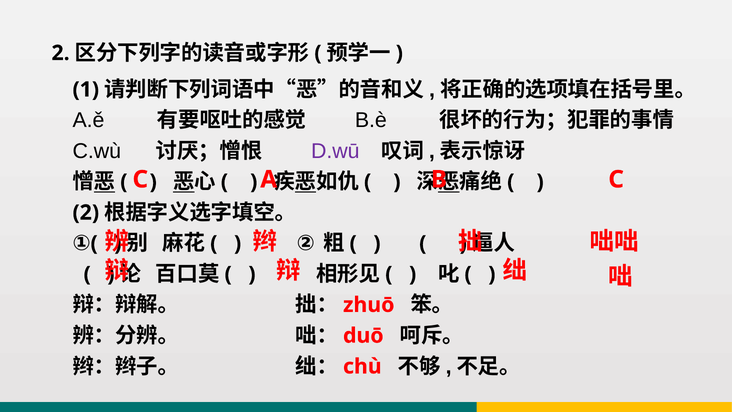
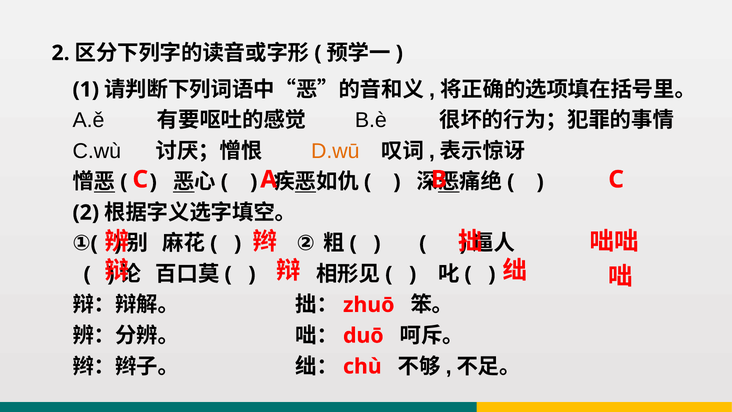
D.wū colour: purple -> orange (335, 151)
